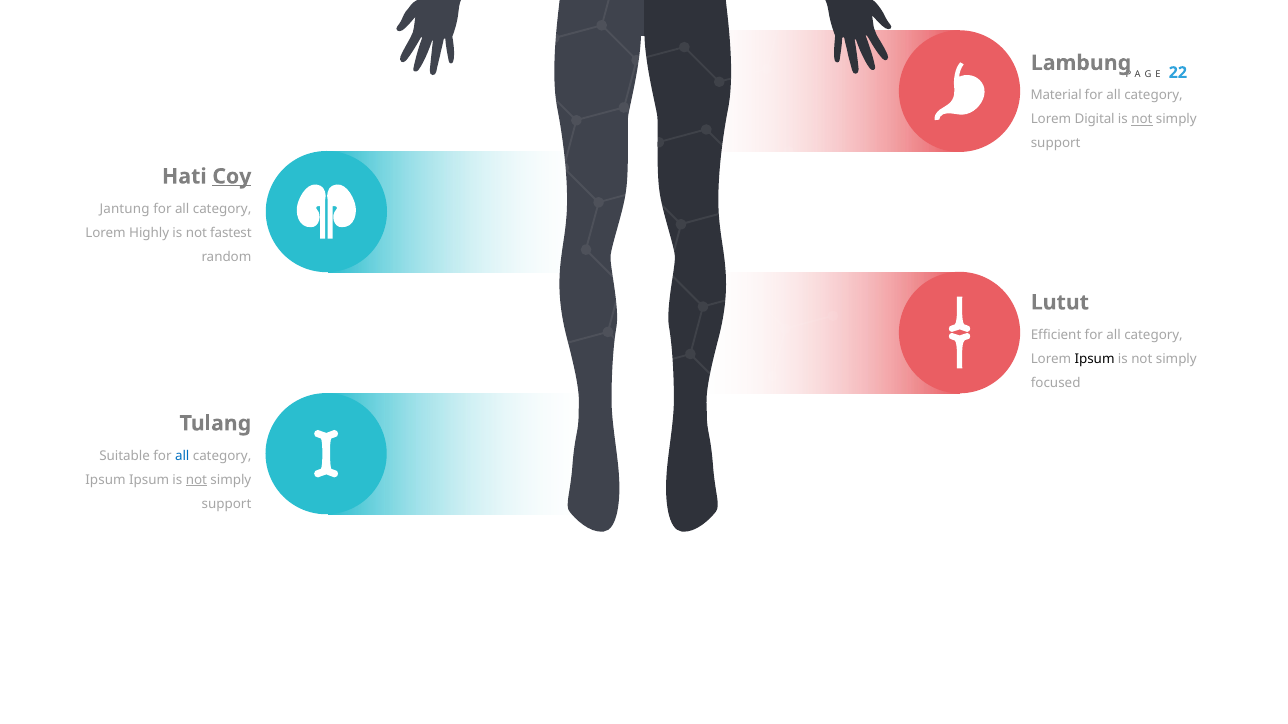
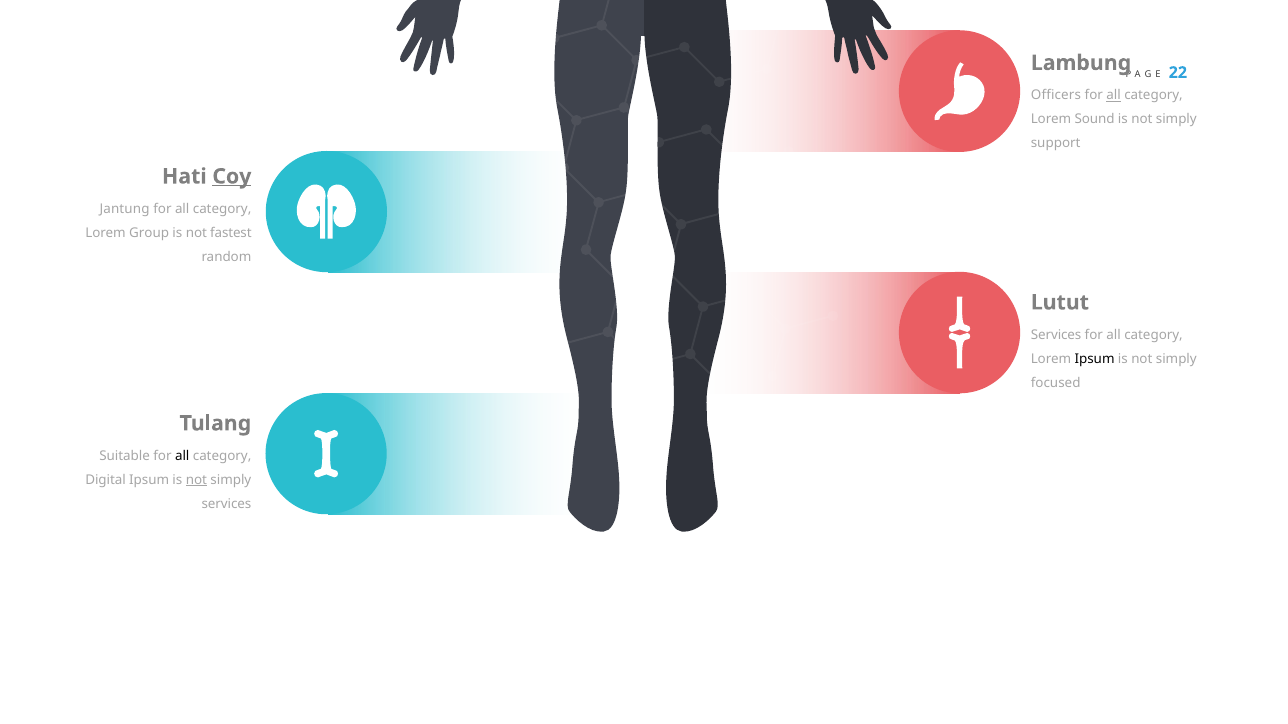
Material: Material -> Officers (1056, 95)
all underline: none -> present (1114, 95)
Digital: Digital -> Sound (1095, 119)
not underline: present -> none (1142, 119)
Highly: Highly -> Group (149, 233)
Efficient: Efficient -> Services (1056, 335)
all colour: blue -> black (182, 456)
Ipsum: Ipsum -> Digital (106, 480)
support: support -> services (227, 504)
